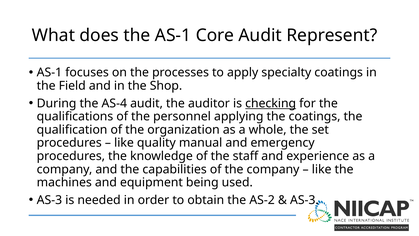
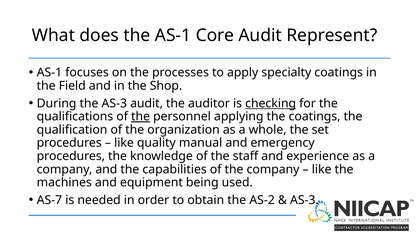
the AS-4: AS-4 -> AS-3 (114, 103)
the underline: none -> present (141, 116)
AS-3: AS-3 -> AS-7 (49, 200)
